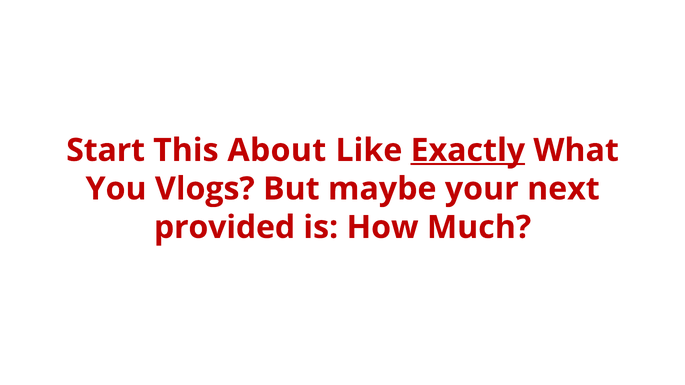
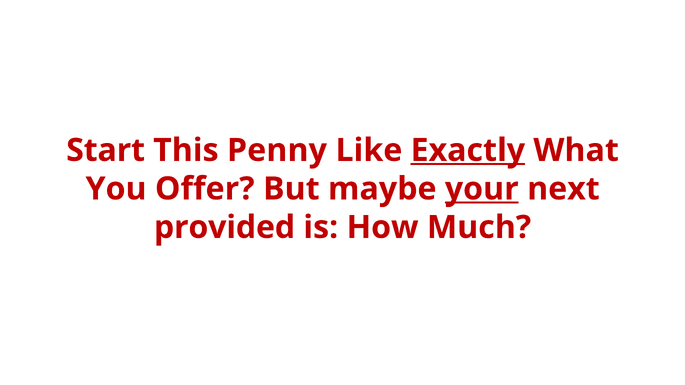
About: About -> Penny (277, 150)
Vlogs: Vlogs -> Offer (205, 189)
your underline: none -> present (482, 189)
